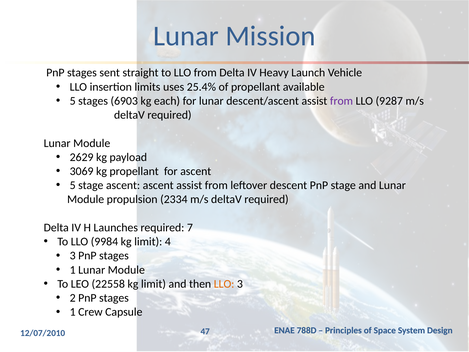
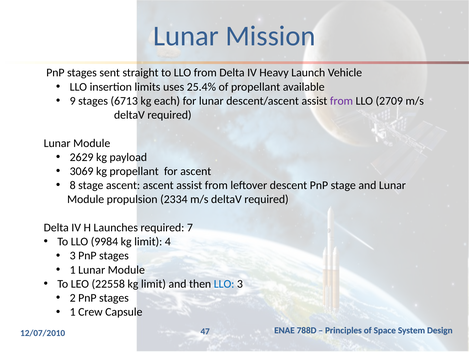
5: 5 -> 9 (73, 101)
6903: 6903 -> 6713 (124, 101)
9287: 9287 -> 2709 (389, 101)
5: 5 -> 8 (73, 185)
LLO colour: orange -> blue (224, 284)
